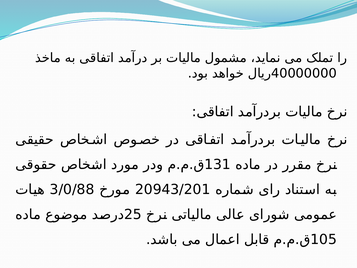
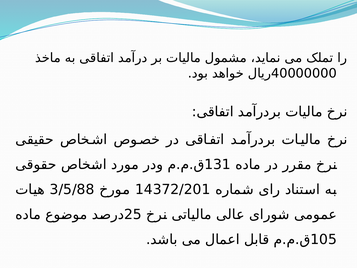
3/0/88: 3/0/88 -> 3/5/88 (72, 189)
20943/201: 20943/201 -> 14372/201 (173, 189)
